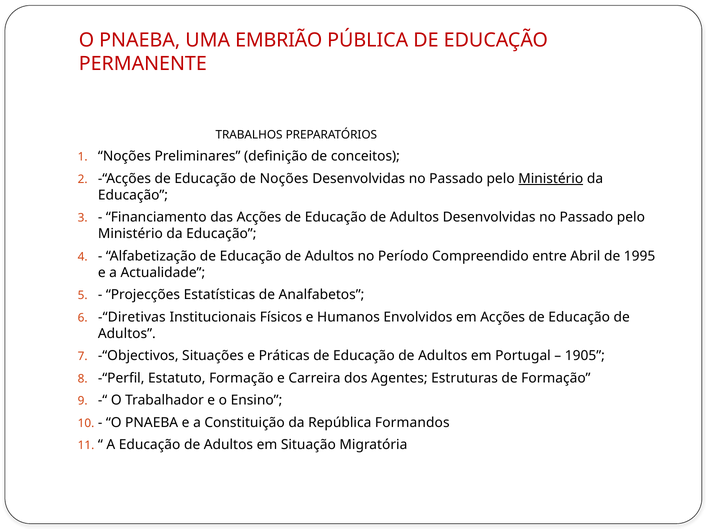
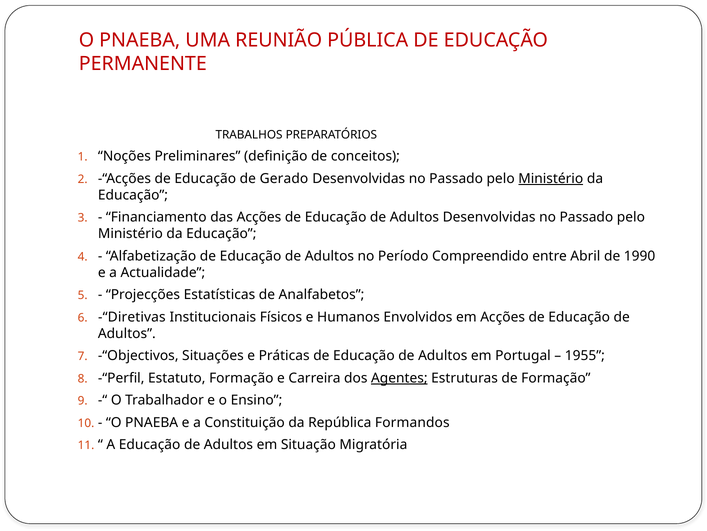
EMBRIÃO: EMBRIÃO -> REUNIÃO (279, 40)
de Noções: Noções -> Gerado (284, 178)
1995: 1995 -> 1990 (640, 256)
1905: 1905 -> 1955 (585, 355)
Agentes underline: none -> present (399, 378)
